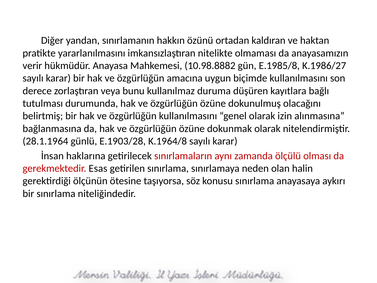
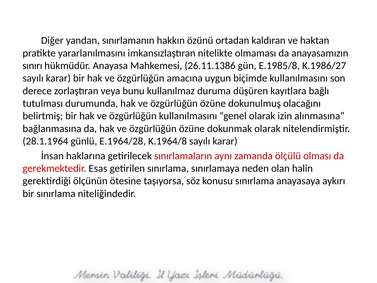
verir: verir -> sınırı (32, 66)
10.98.8882: 10.98.8882 -> 26.11.1386 (210, 66)
E.1903/28: E.1903/28 -> E.1964/28 (123, 141)
